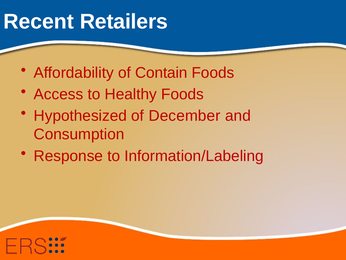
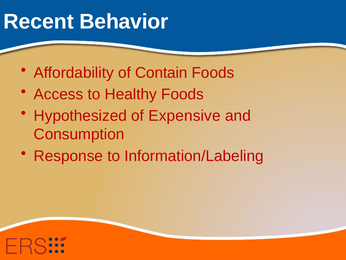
Retailers: Retailers -> Behavior (124, 22)
December: December -> Expensive (185, 116)
